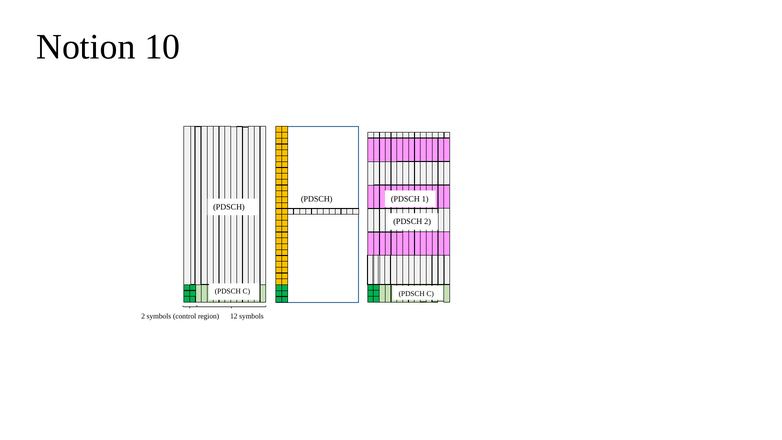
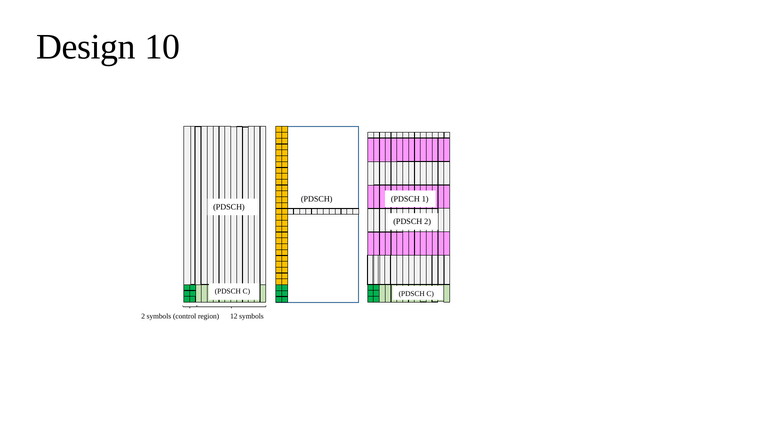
Notion: Notion -> Design (86, 47)
